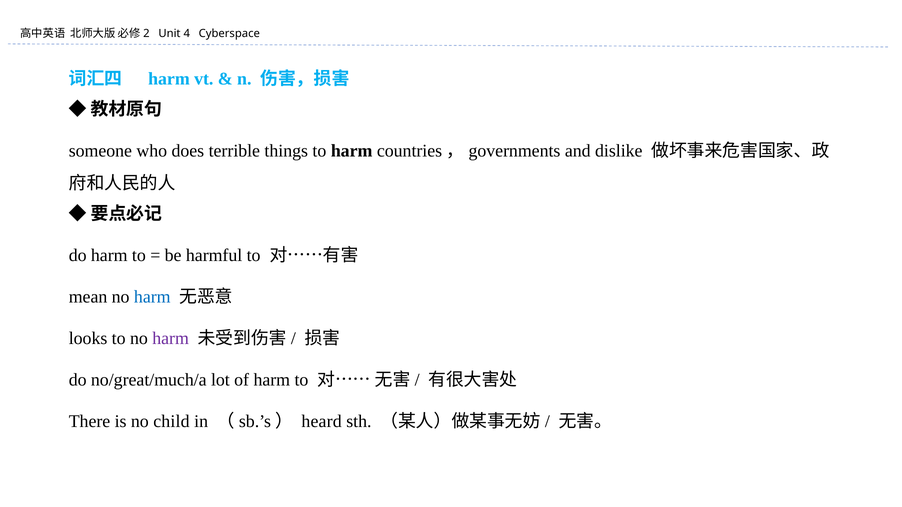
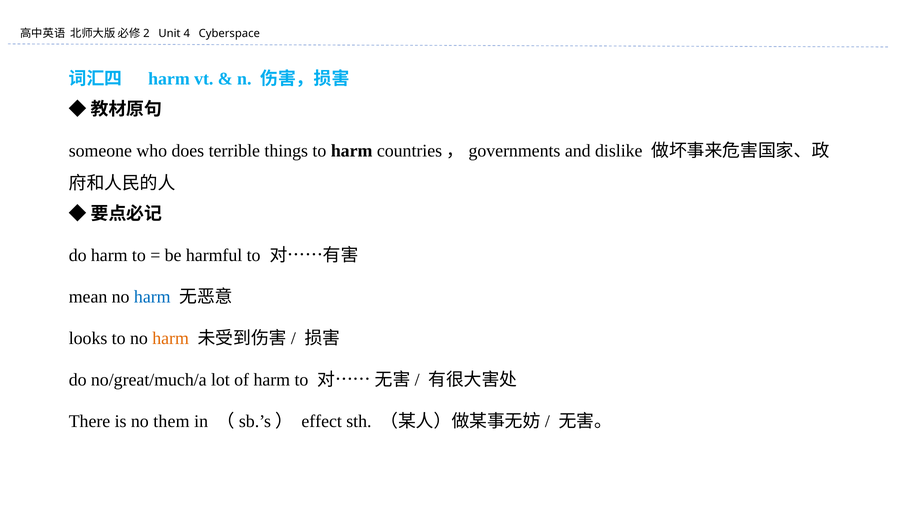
harm colour: purple -> orange (171, 339)
child: child -> them (171, 422)
heard: heard -> effect (322, 422)
